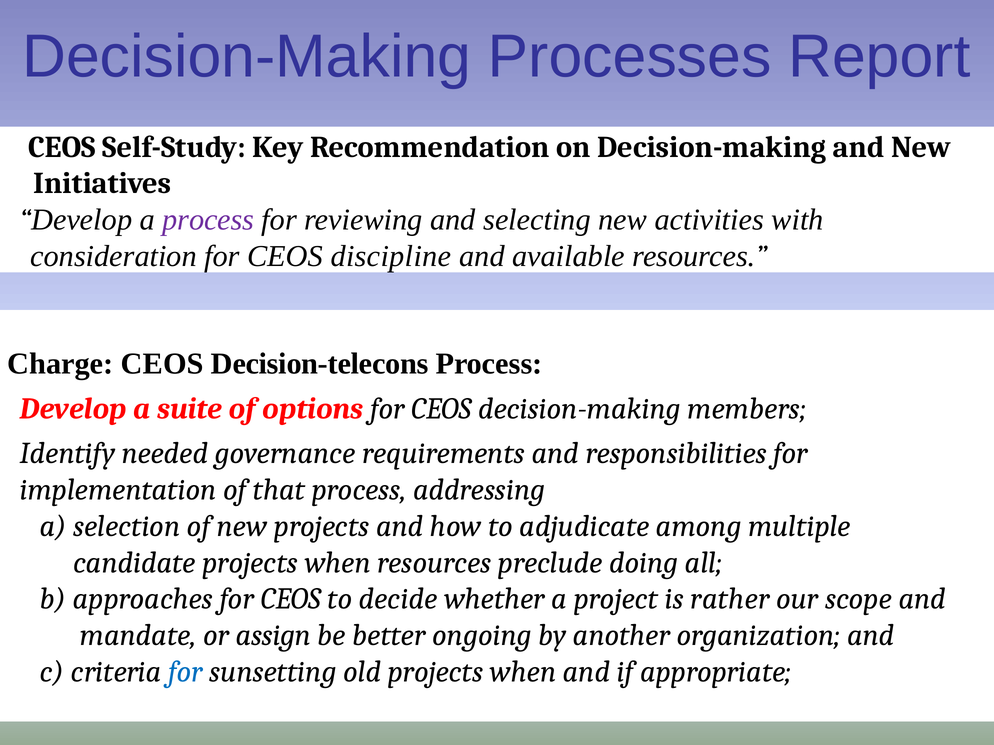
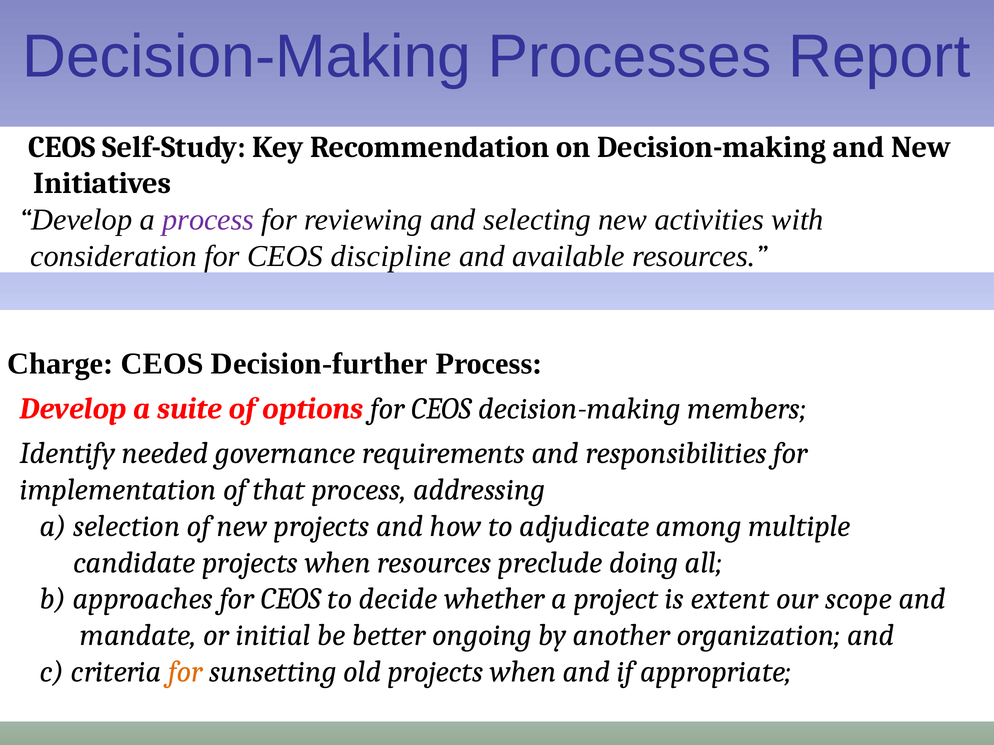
Decision-telecons: Decision-telecons -> Decision-further (319, 364)
rather: rather -> extent (730, 599)
assign: assign -> initial (273, 636)
for colour: blue -> orange (186, 672)
